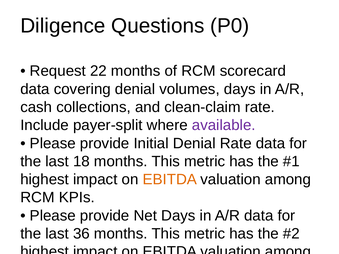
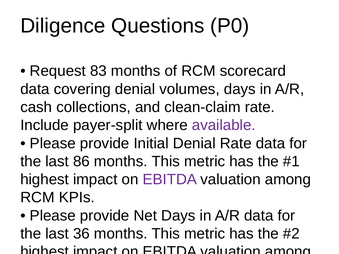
22: 22 -> 83 (98, 71)
18: 18 -> 86 (81, 162)
EBITDA colour: orange -> purple (170, 180)
